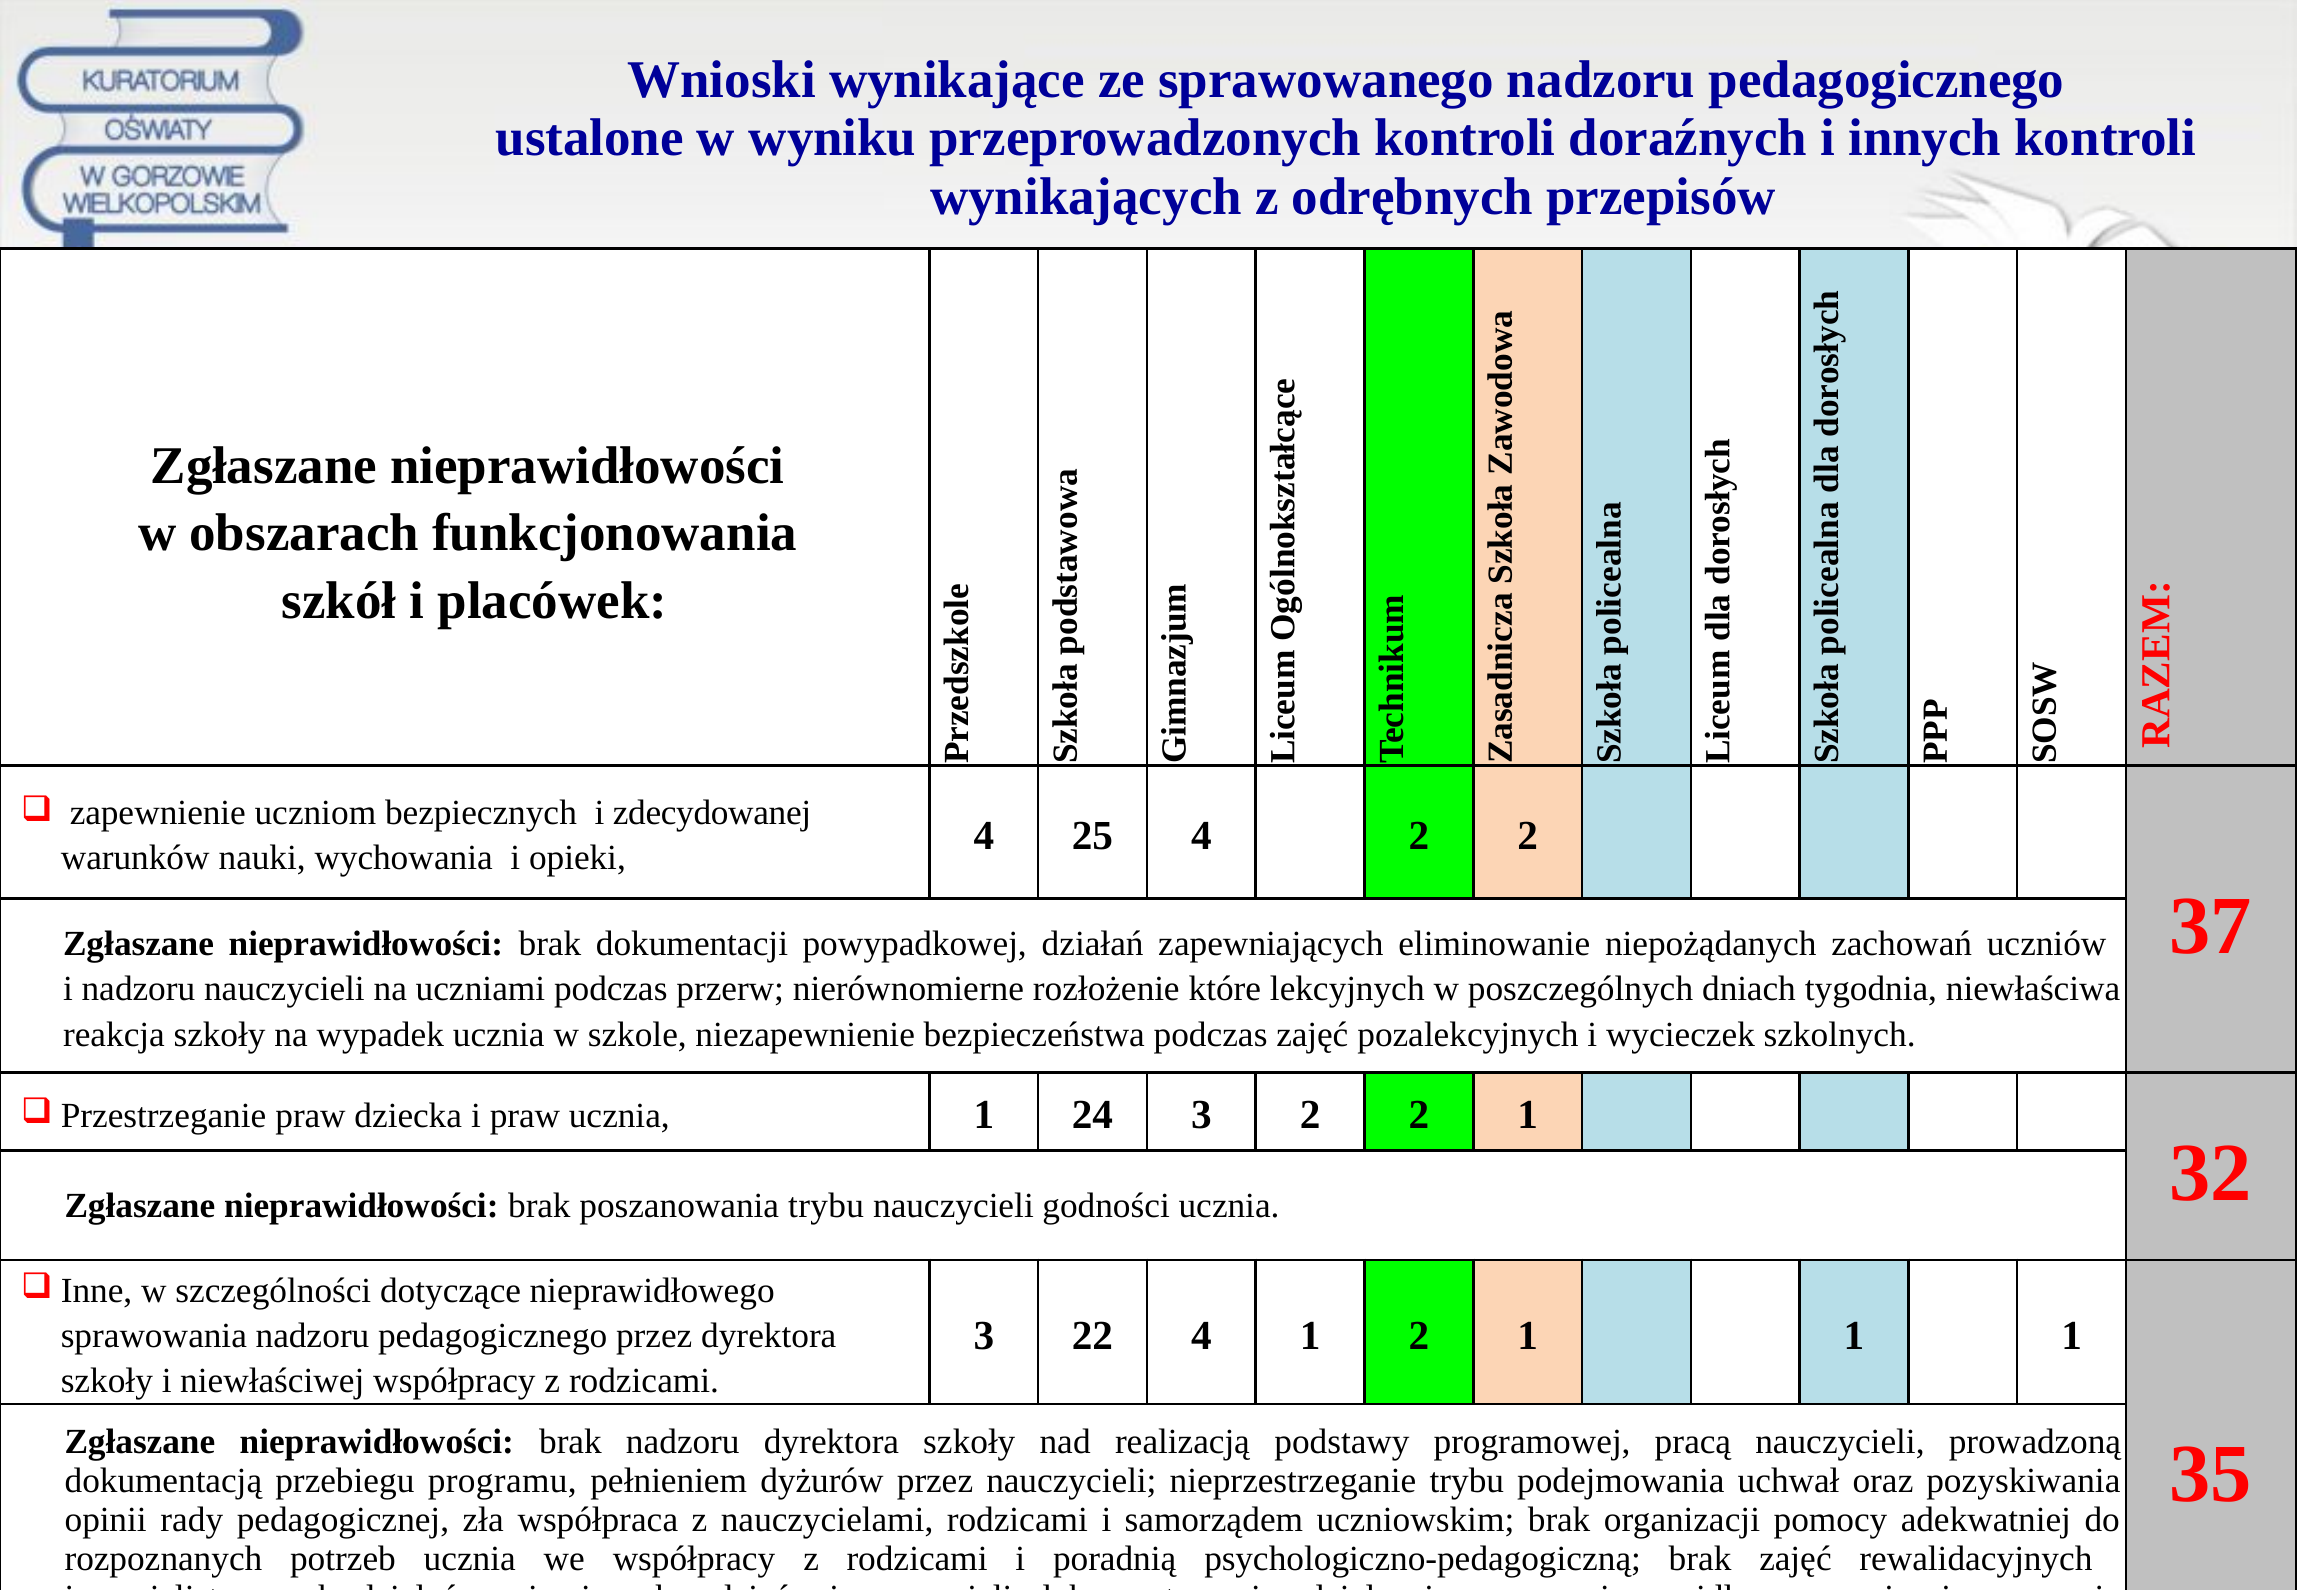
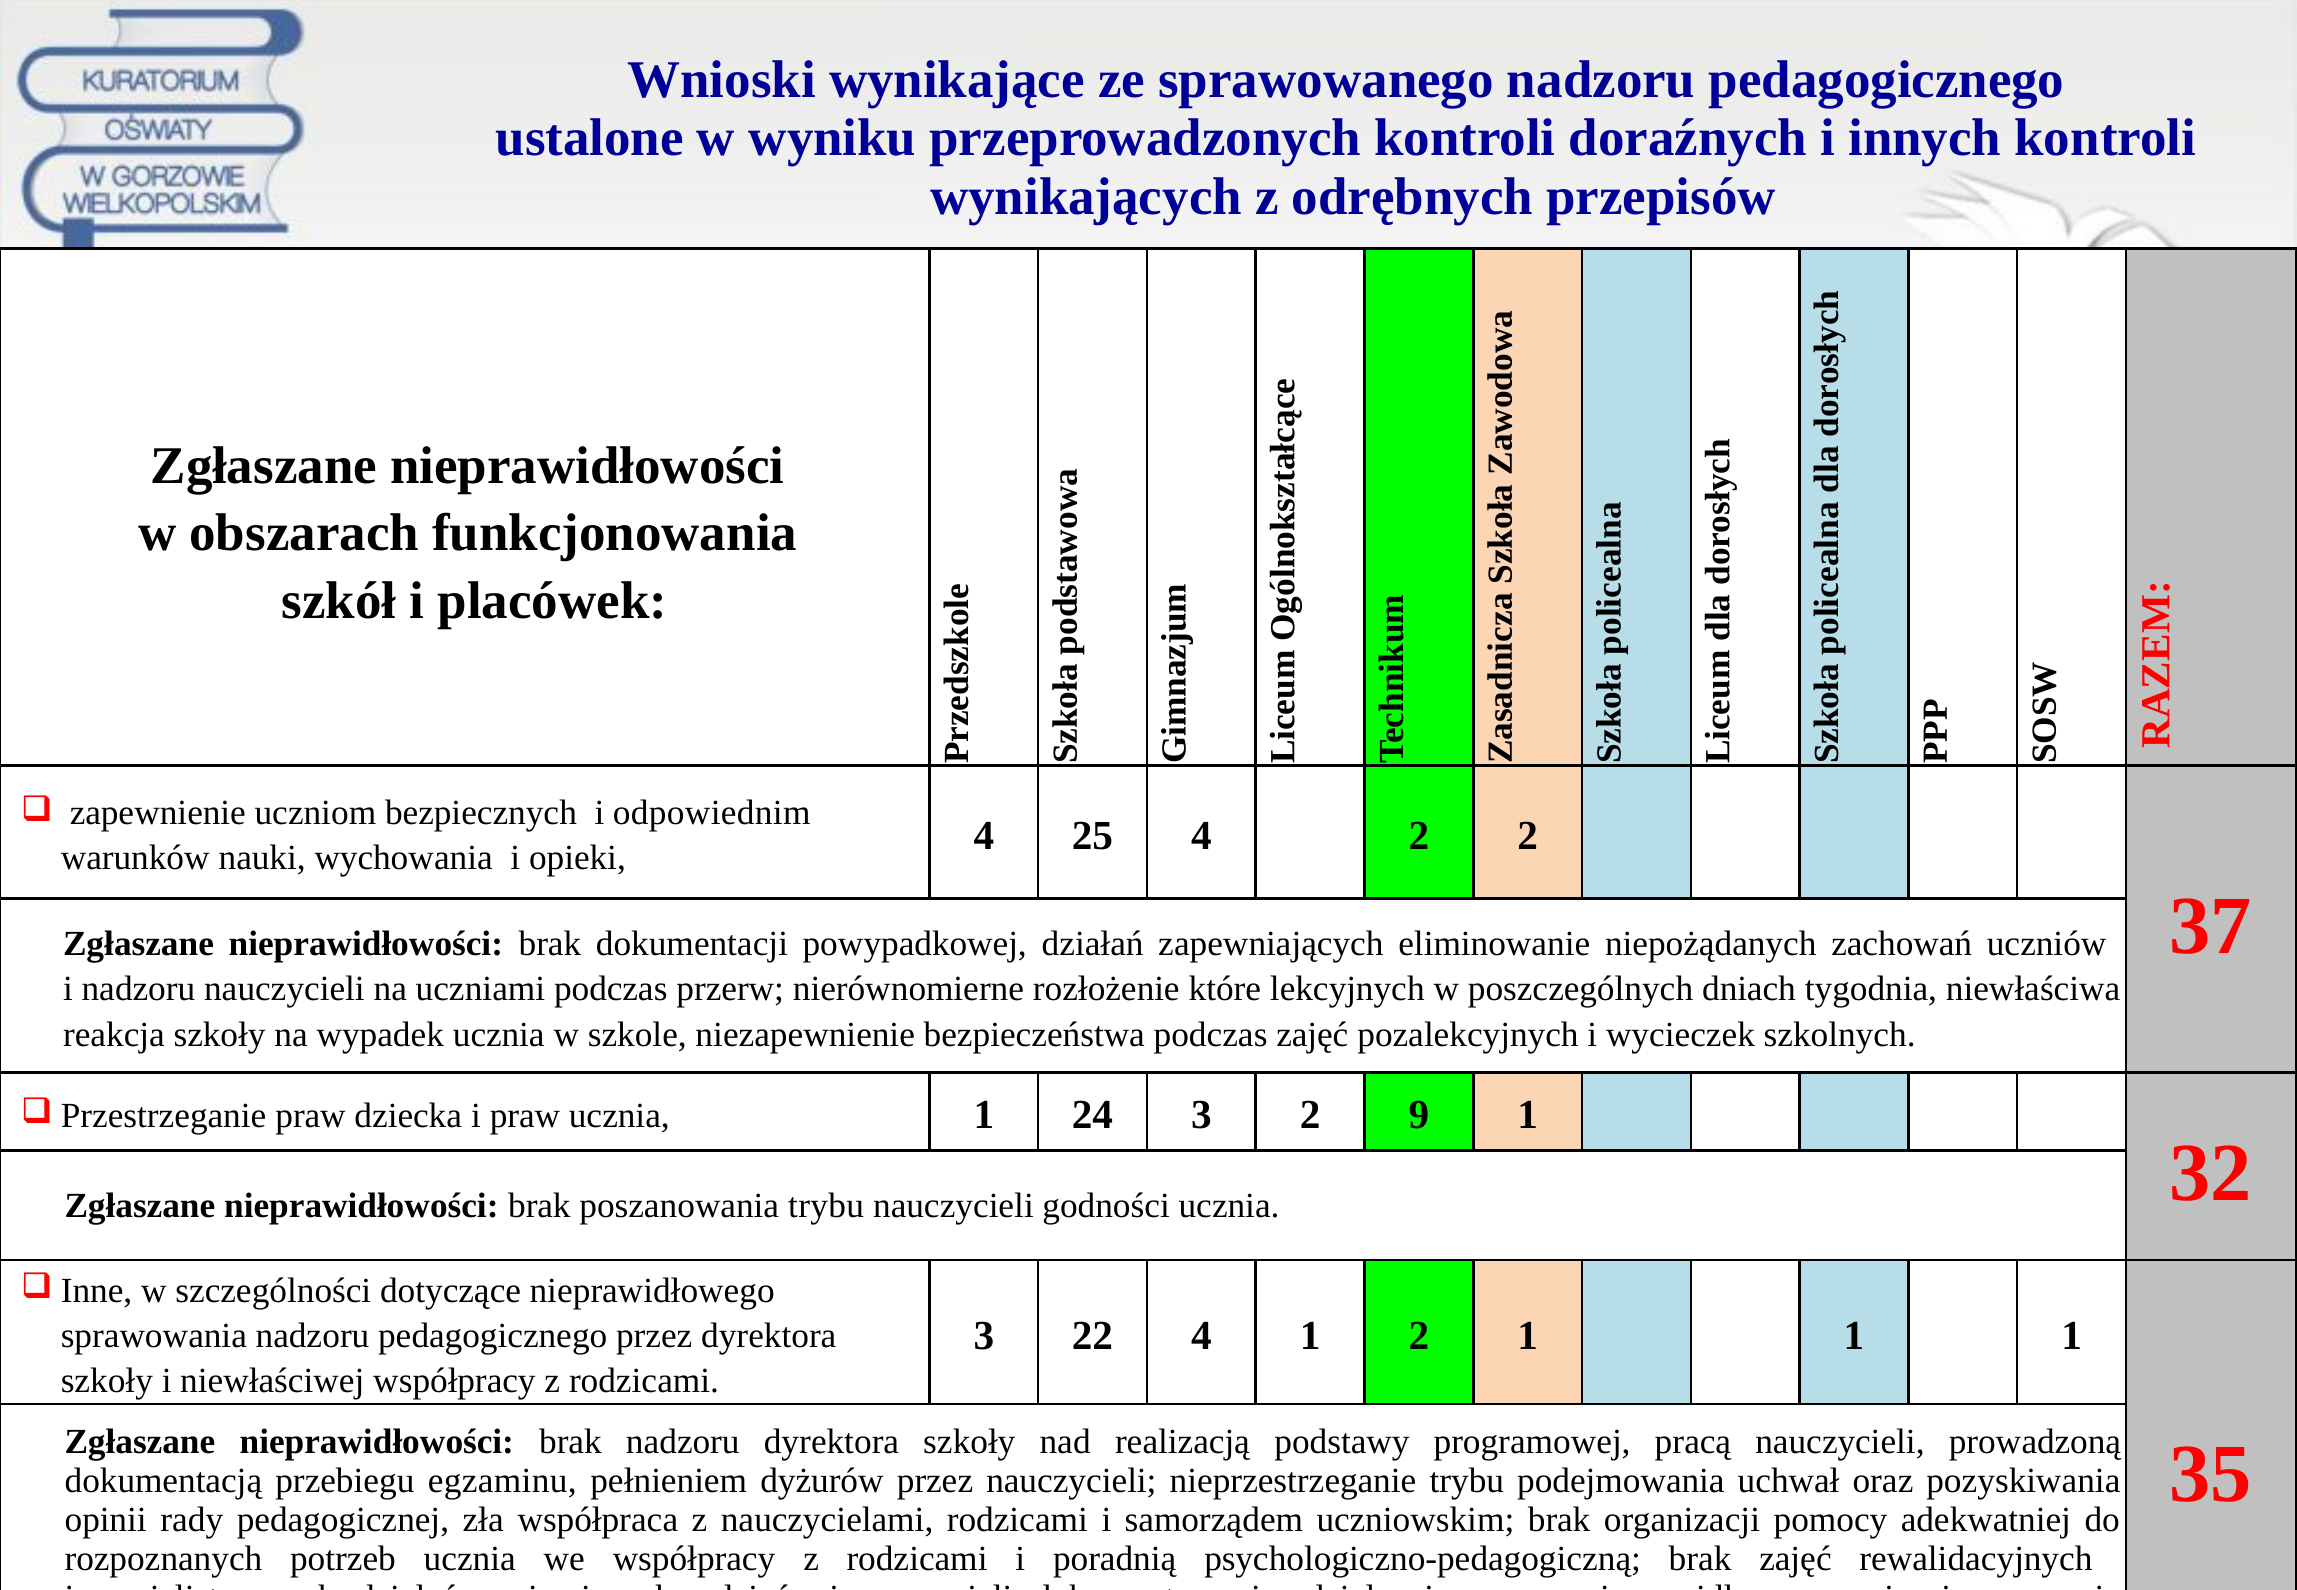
zdecydowanej: zdecydowanej -> odpowiednim (712, 813)
3 2 2: 2 -> 9 (1419, 1115)
programu: programu -> egzaminu (502, 1481)
